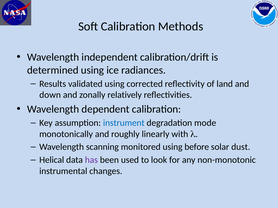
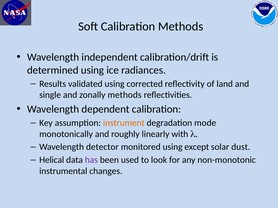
down: down -> single (50, 95)
zonally relatively: relatively -> methods (125, 95)
instrument colour: blue -> orange (124, 123)
scanning: scanning -> detector (102, 147)
before: before -> except (197, 147)
